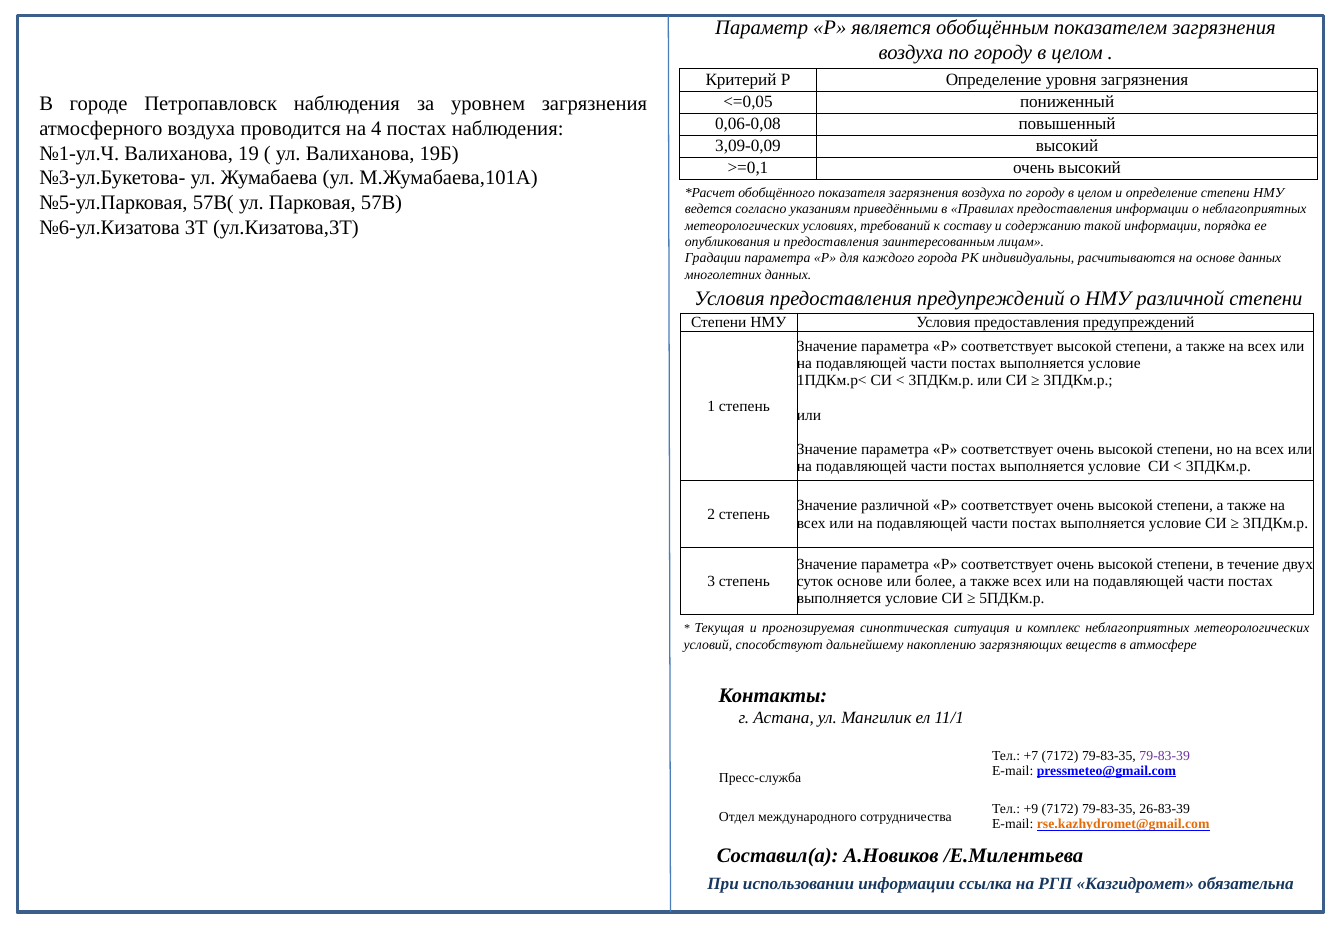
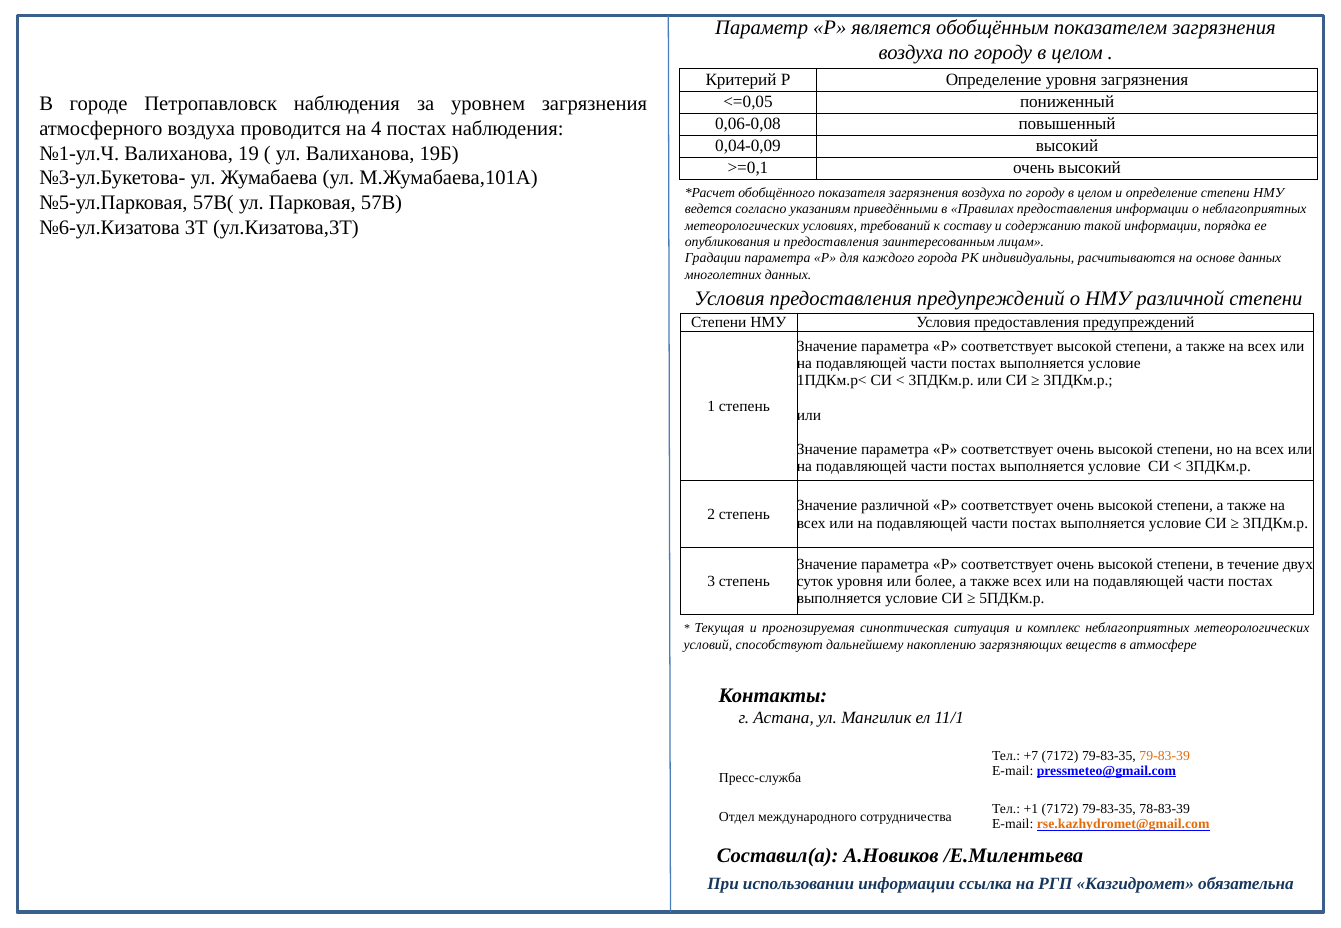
3,09-0,09: 3,09-0,09 -> 0,04-0,09 (748, 146)
суток основе: основе -> уровня (860, 582)
79-83-39 colour: purple -> orange (1165, 756)
+9: +9 -> +1 (1031, 809)
26-83-39: 26-83-39 -> 78-83-39 (1165, 809)
